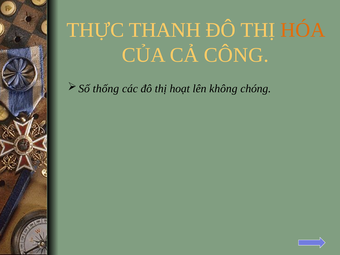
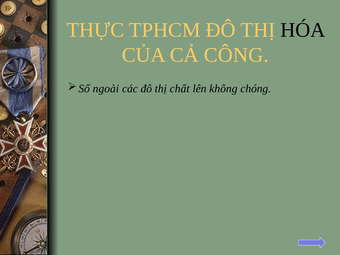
THANH: THANH -> TPHCM (165, 30)
HÓA colour: orange -> black (303, 30)
thống: thống -> ngoài (106, 89)
hoạt: hoạt -> chất (180, 89)
